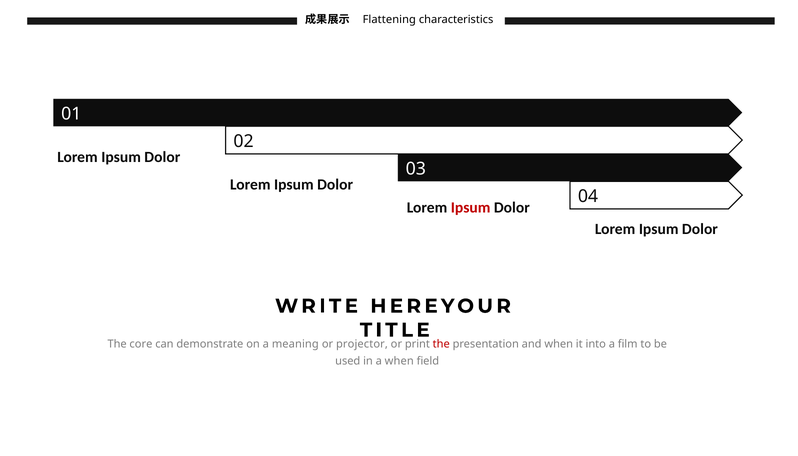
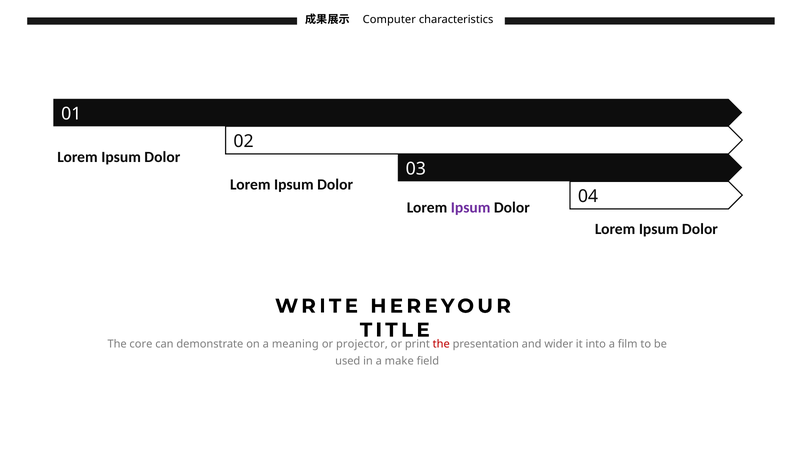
Flattening: Flattening -> Computer (389, 20)
Ipsum colour: red -> purple (471, 207)
and when: when -> wider (559, 344)
a when: when -> make (399, 361)
